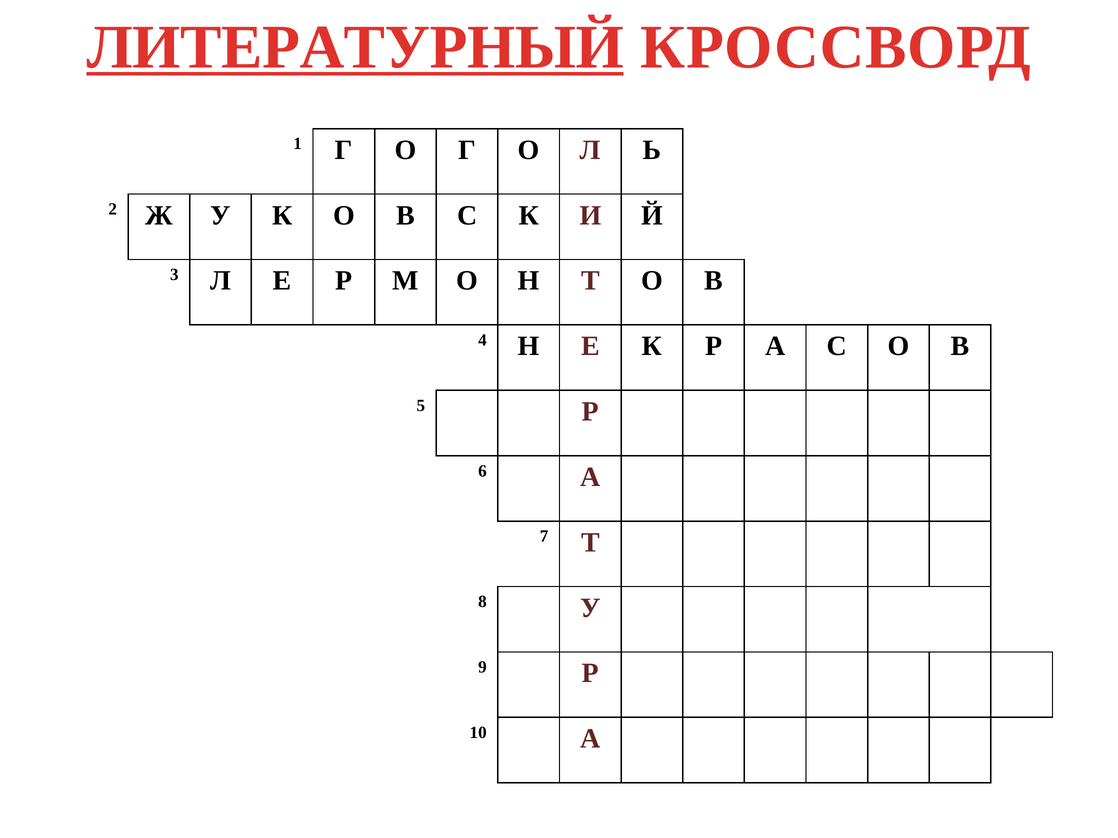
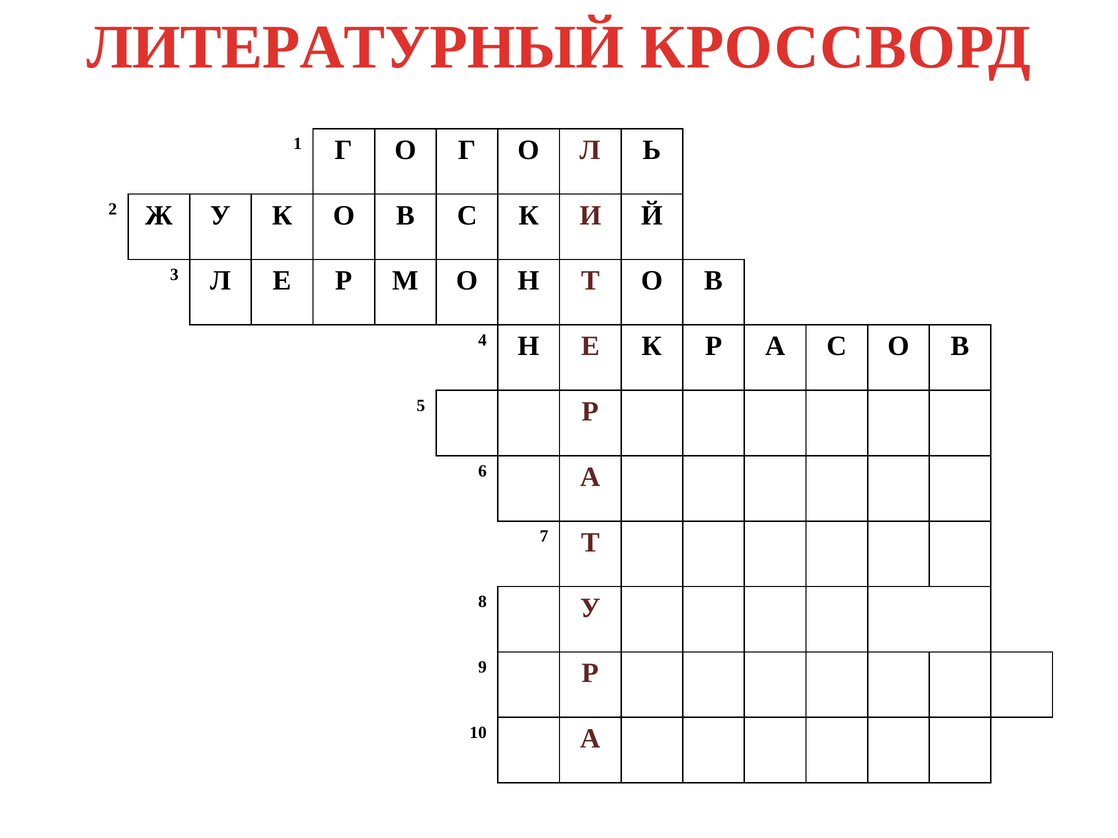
ЛИТЕРАТУРНЫЙ underline: present -> none (355, 47)
